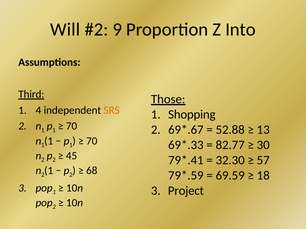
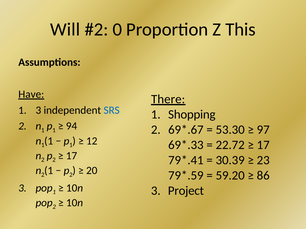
9: 9 -> 0 (117, 30)
Into: Into -> This (241, 30)
Third: Third -> Have (31, 94)
Those: Those -> There (168, 99)
4: 4 -> 3 (38, 110)
SRS colour: orange -> blue (112, 110)
70: 70 -> 94 (72, 126)
52.88: 52.88 -> 53.30 (230, 130)
13: 13 -> 97 (263, 130)
70: 70 -> 12 (92, 141)
82.77: 82.77 -> 22.72 (230, 145)
30: 30 -> 17 (263, 145)
45: 45 -> 17 (72, 156)
32.30: 32.30 -> 30.39 (230, 161)
57: 57 -> 23 (263, 161)
68: 68 -> 20 (92, 171)
69.59: 69.59 -> 59.20 (230, 176)
18: 18 -> 86 (263, 176)
